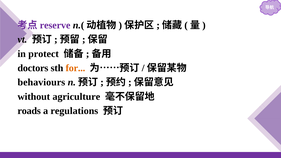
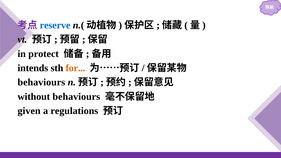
reserve colour: purple -> blue (55, 25)
doctors: doctors -> intends (33, 68)
without agriculture: agriculture -> behaviours (76, 97)
roads: roads -> given (29, 111)
